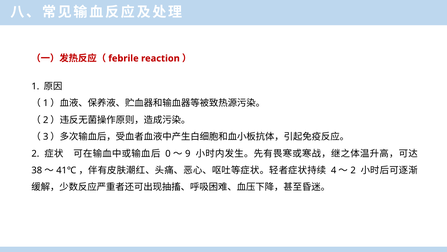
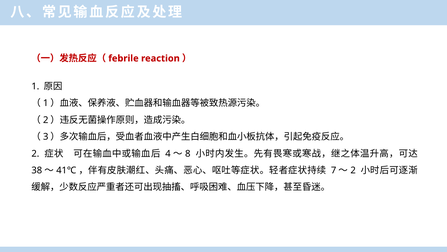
0: 0 -> 4 (168, 153)
9: 9 -> 8 (188, 153)
4: 4 -> 7 (334, 170)
